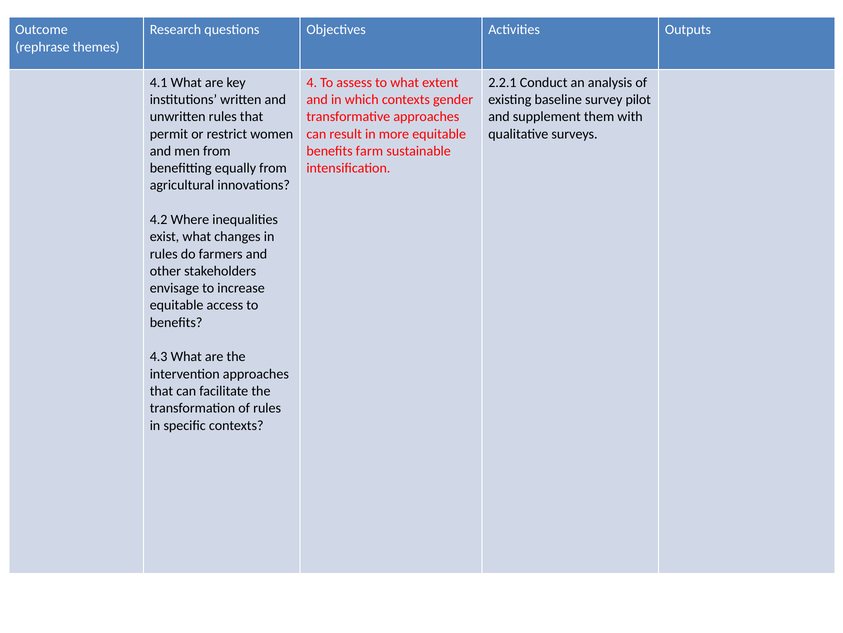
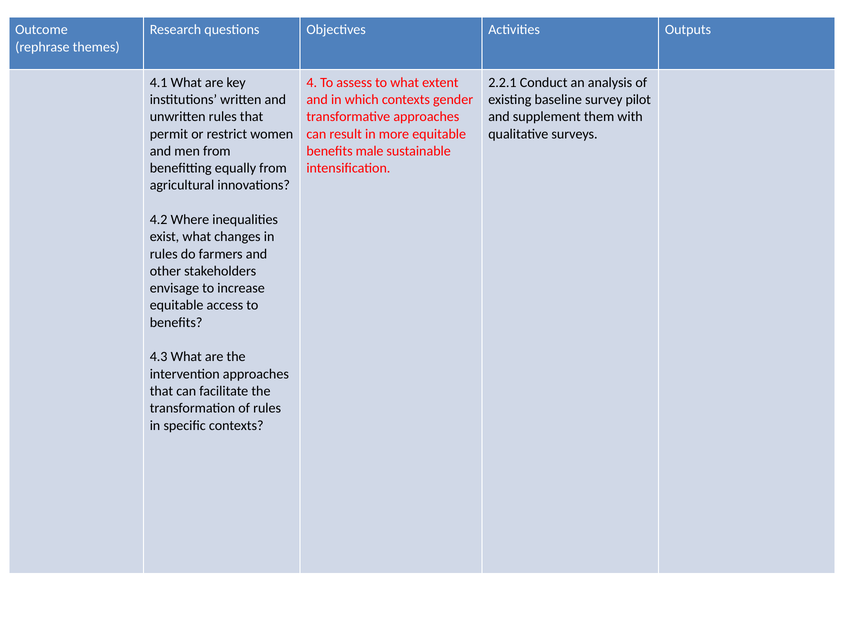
farm: farm -> male (370, 151)
